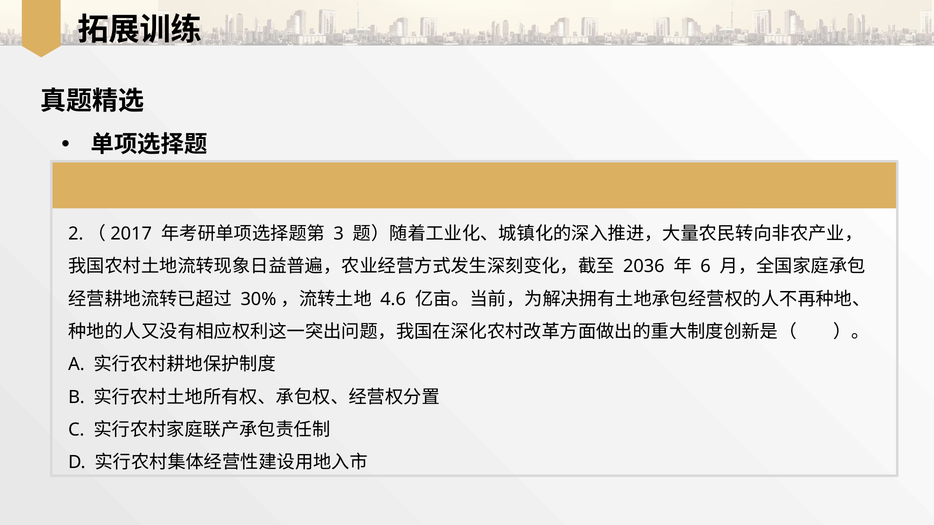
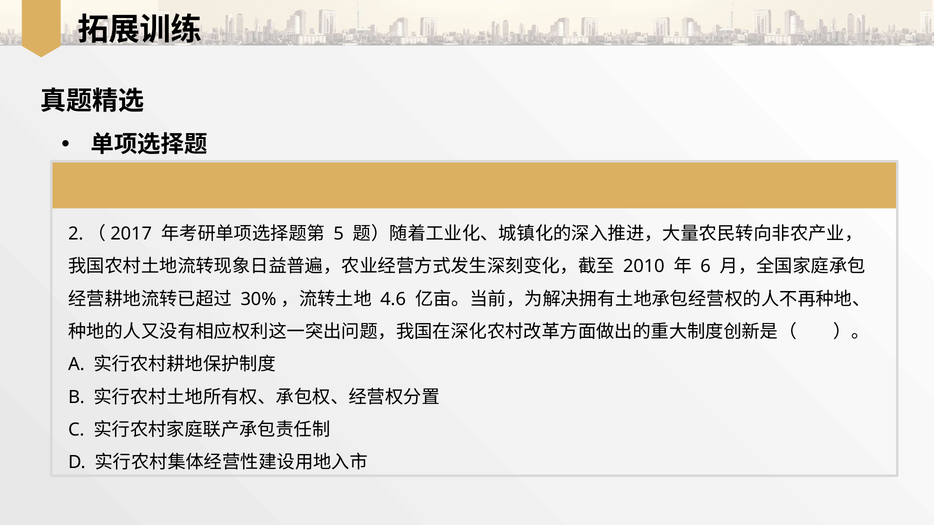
3: 3 -> 5 (339, 234)
2036: 2036 -> 2010 (644, 267)
